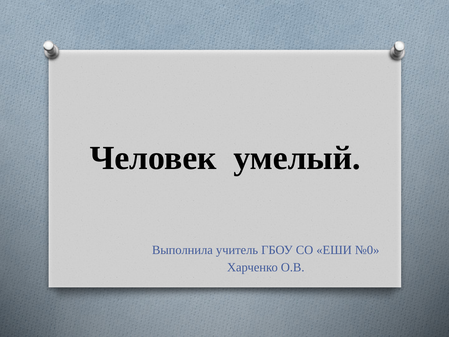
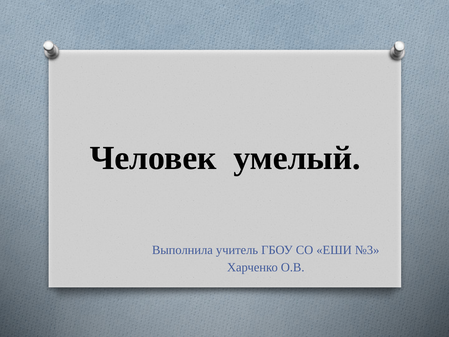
№0: №0 -> №3 (367, 250)
